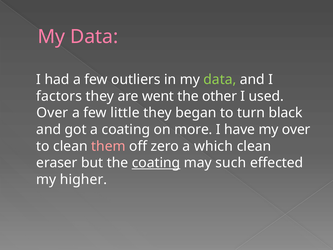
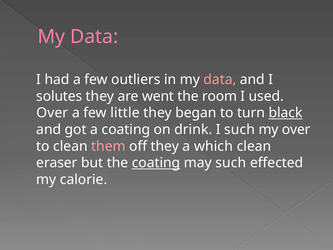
data colour: light green -> pink (220, 79)
factors: factors -> solutes (59, 96)
other: other -> room (220, 96)
black underline: none -> present (285, 113)
more: more -> drink (193, 129)
I have: have -> such (240, 129)
off zero: zero -> they (165, 146)
higher: higher -> calorie (84, 179)
